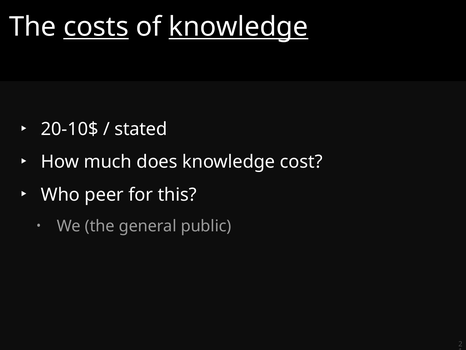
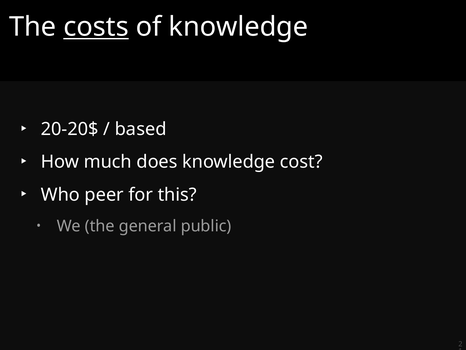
knowledge underline: present -> none (238, 27)
20-10$: 20-10$ -> 20-20$ (70, 129)
stated: stated -> based (141, 129)
